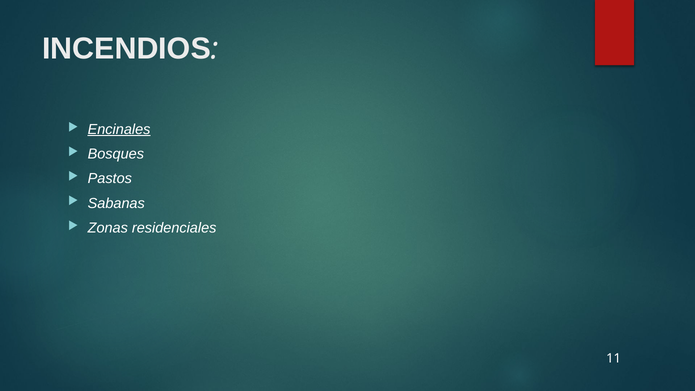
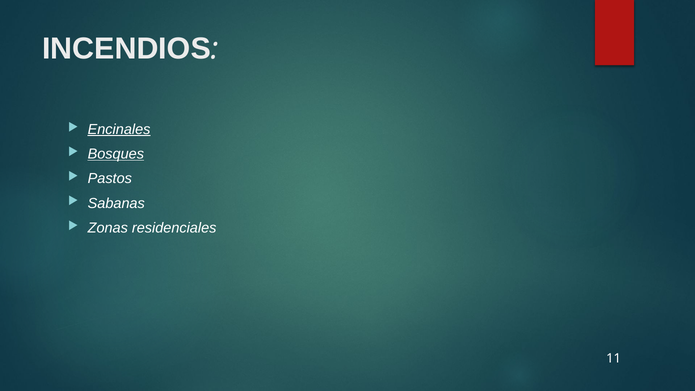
Bosques underline: none -> present (116, 154)
